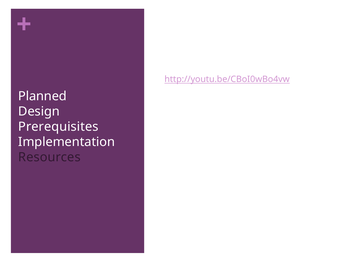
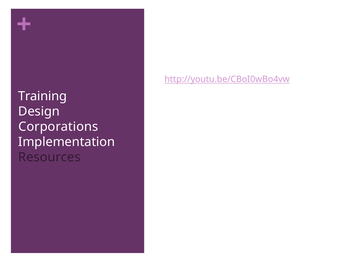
Planned: Planned -> Training (43, 96)
Prerequisites: Prerequisites -> Corporations (58, 127)
